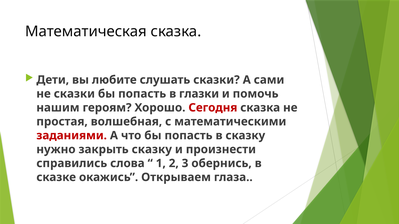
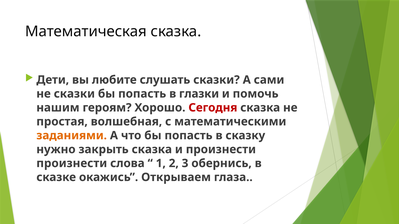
заданиями colour: red -> orange (72, 136)
закрыть сказку: сказку -> сказка (152, 150)
справились: справились -> произнести (72, 164)
